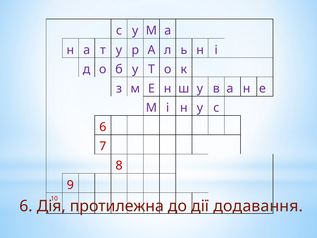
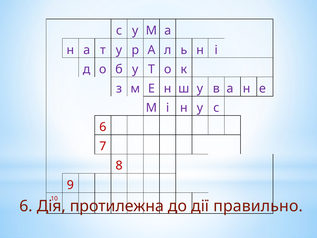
додавання: додавання -> правильно (258, 206)
